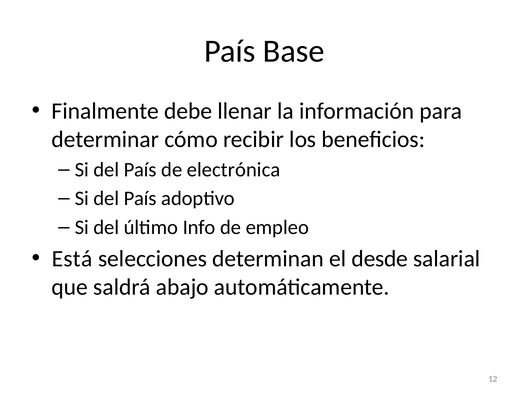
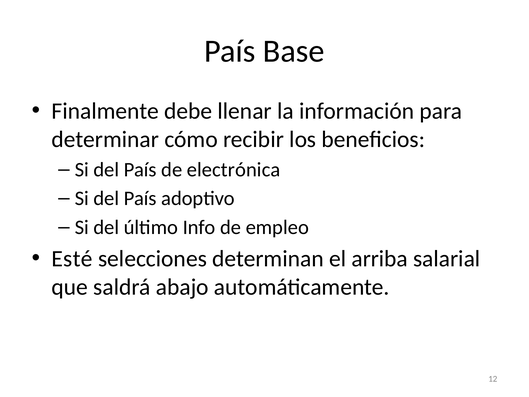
Está: Está -> Esté (72, 259)
desde: desde -> arriba (380, 259)
